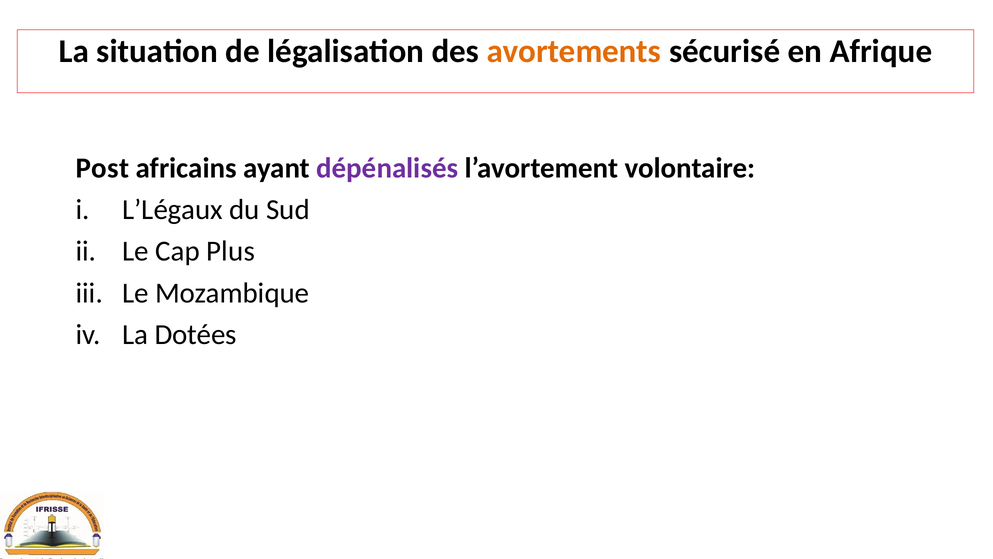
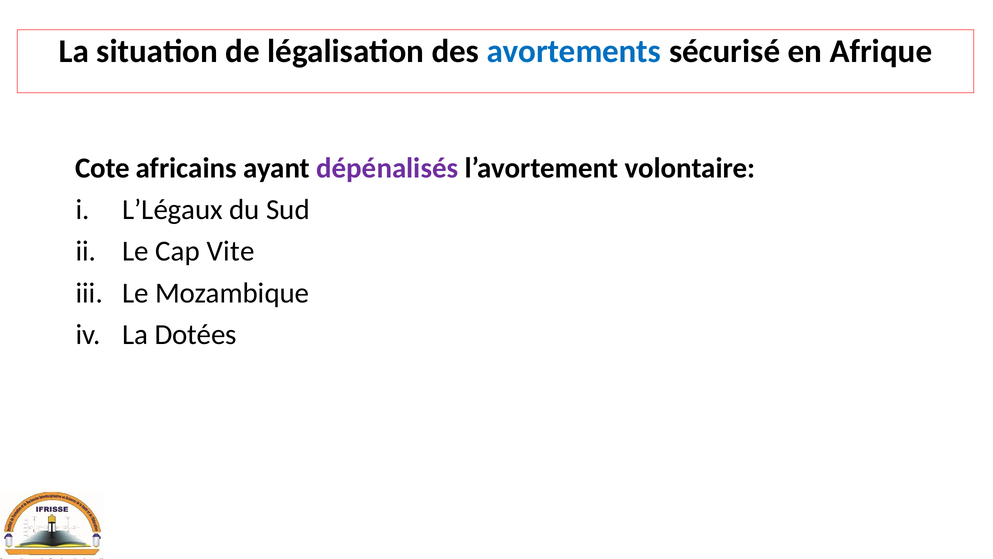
avortements colour: orange -> blue (574, 51)
Post: Post -> Cote (103, 168)
Plus: Plus -> Vite (231, 251)
